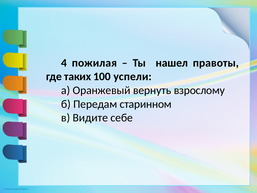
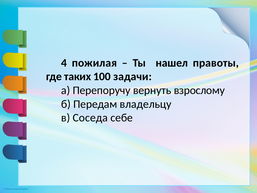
успели: успели -> задачи (133, 77)
Оранжевый: Оранжевый -> Перепоручу (102, 90)
старинном: старинном -> владельцу (146, 104)
Видите: Видите -> Соседа (90, 118)
